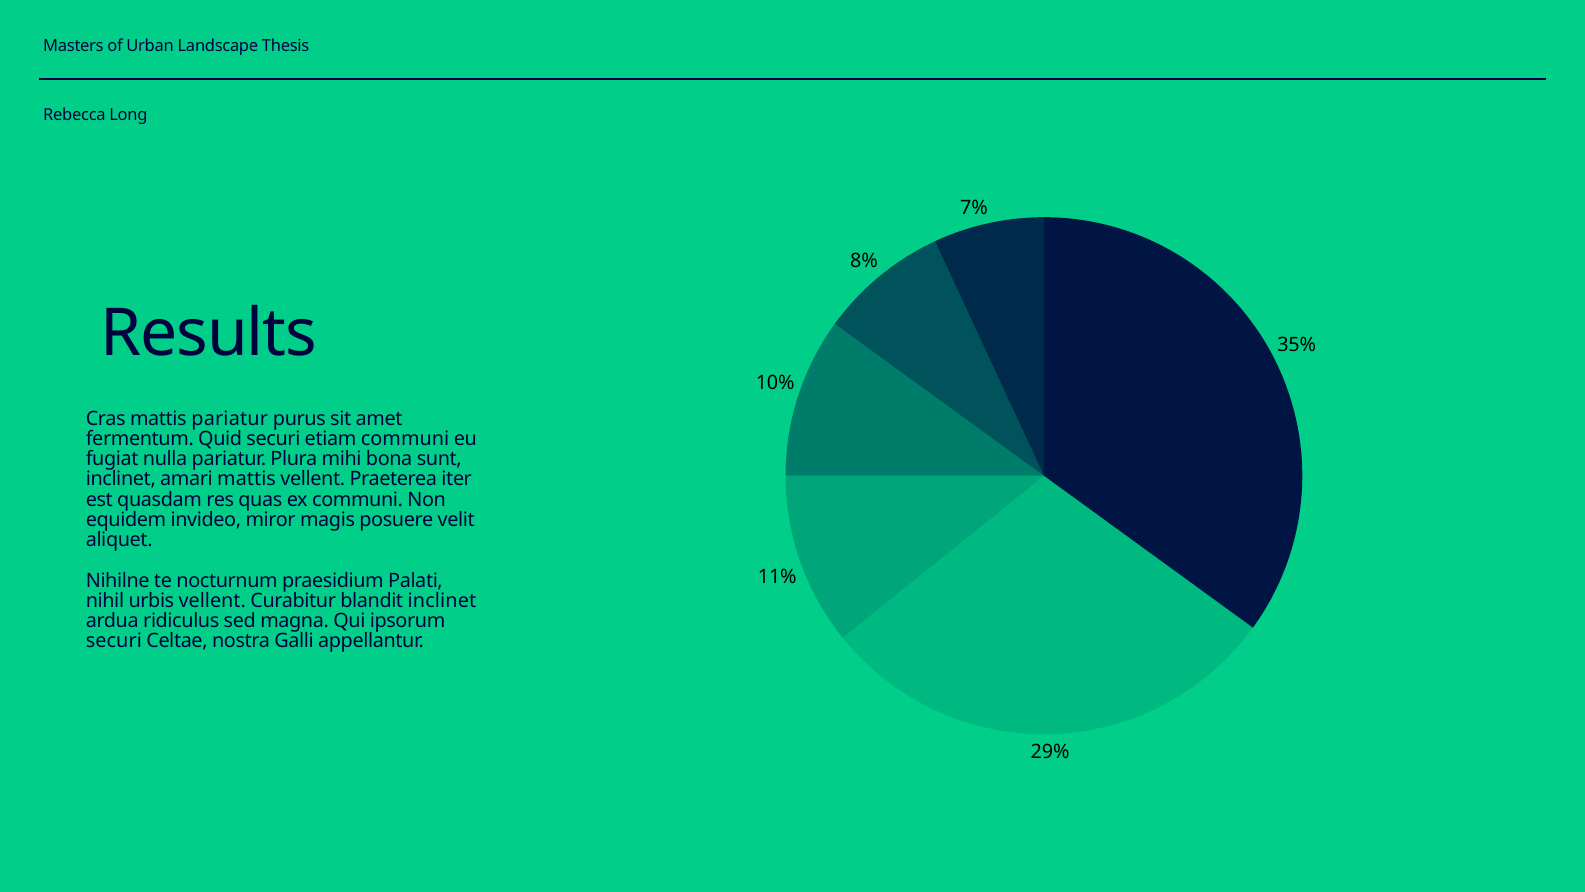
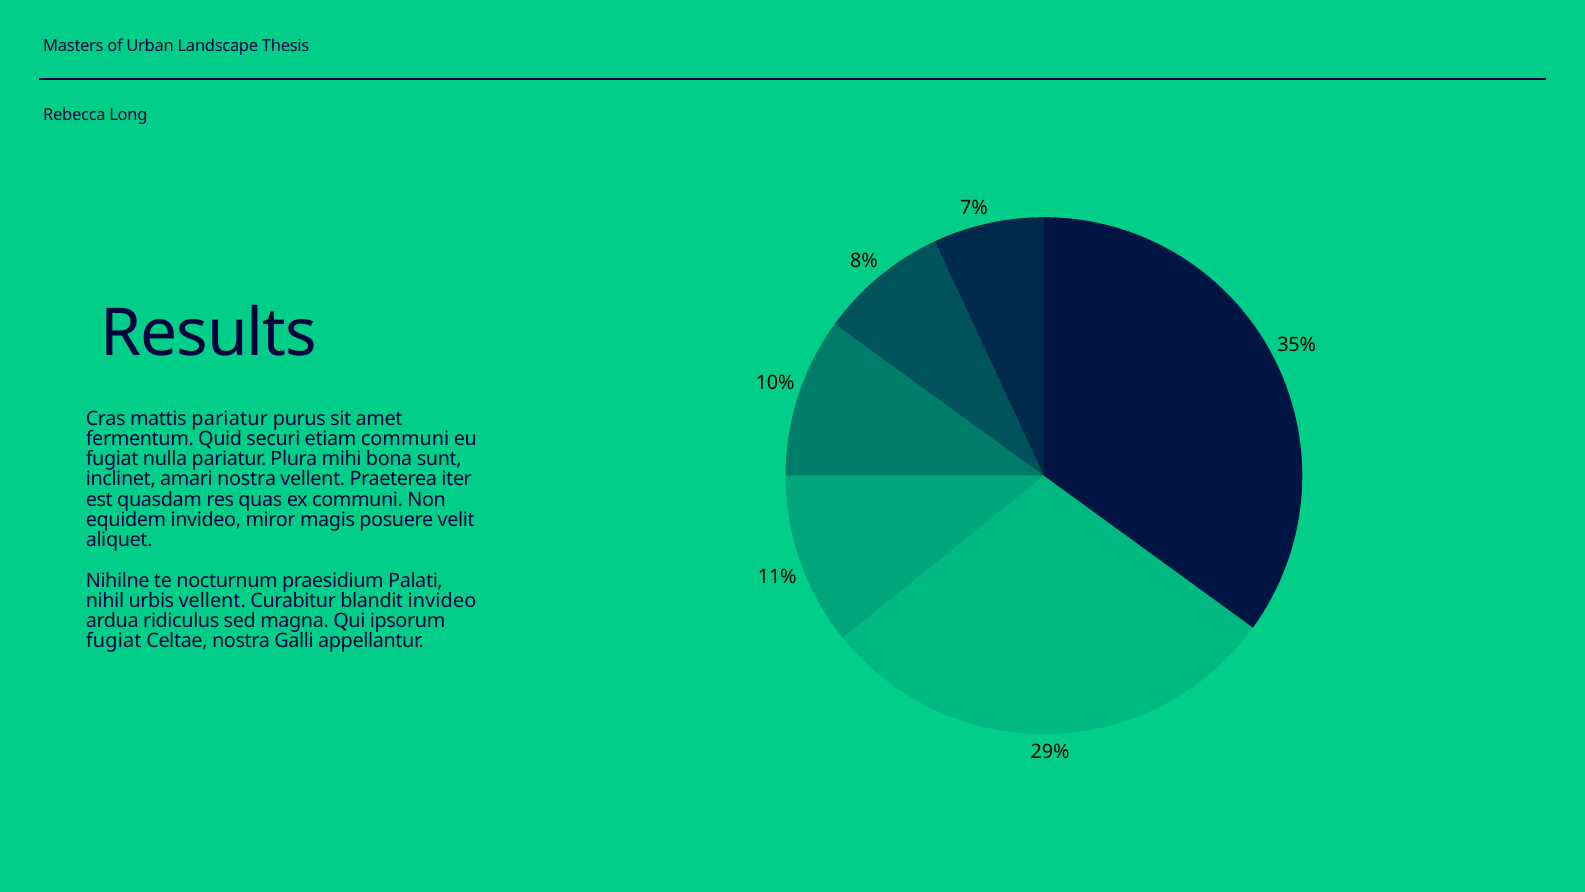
amari mattis: mattis -> nostra (247, 479)
blandit inclinet: inclinet -> invideo (442, 600)
securi: securi -> fugiat (114, 641)
